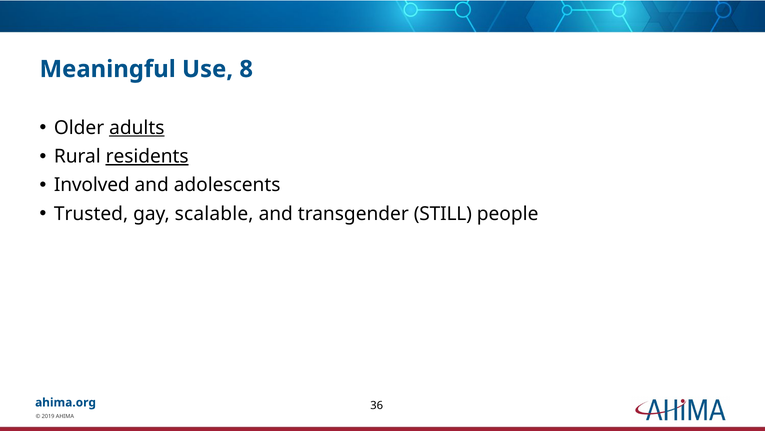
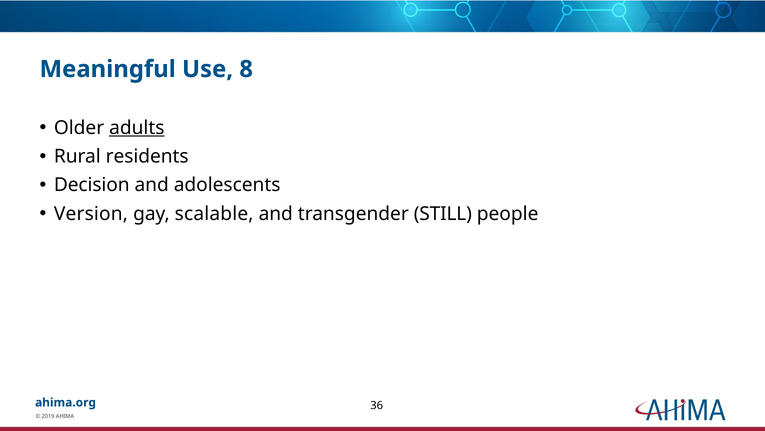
residents underline: present -> none (147, 156)
Involved: Involved -> Decision (92, 185)
Trusted: Trusted -> Version (91, 213)
